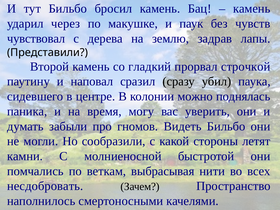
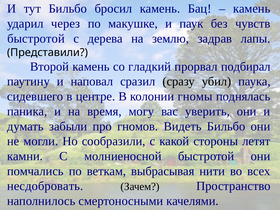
чувствовал: чувствовал -> быстротой (36, 39)
строчкой: строчкой -> подбирал (246, 67)
можно: можно -> гномы (195, 96)
